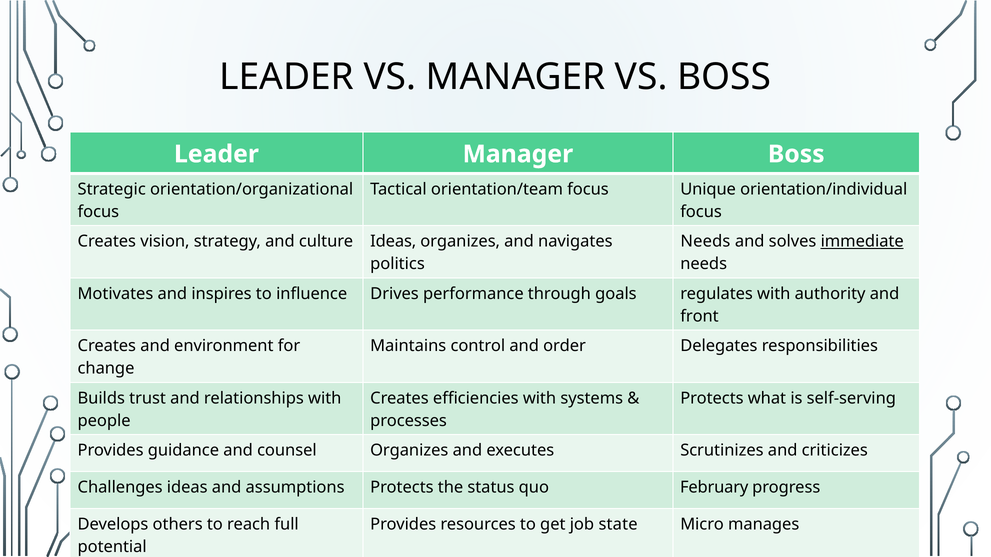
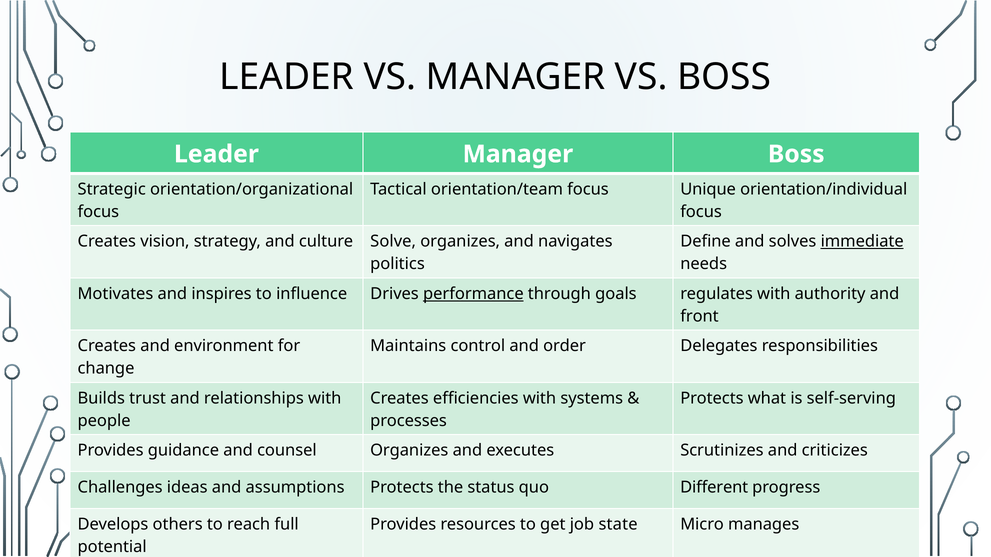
culture Ideas: Ideas -> Solve (393, 242)
Needs: Needs -> Define (706, 242)
performance underline: none -> present (473, 294)
February: February -> Different (714, 488)
